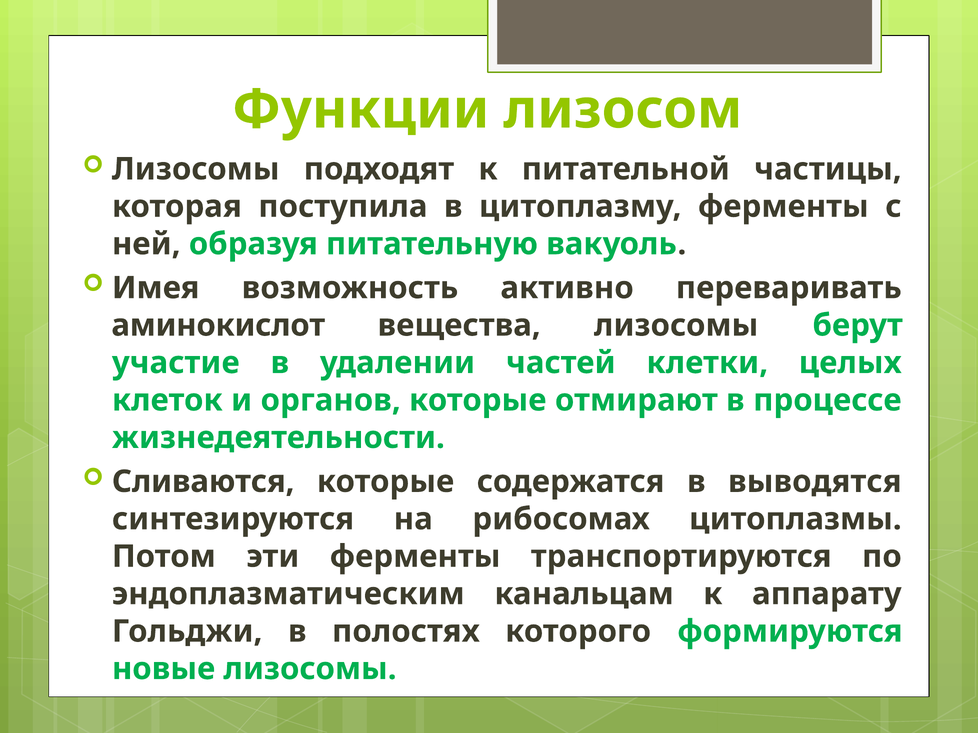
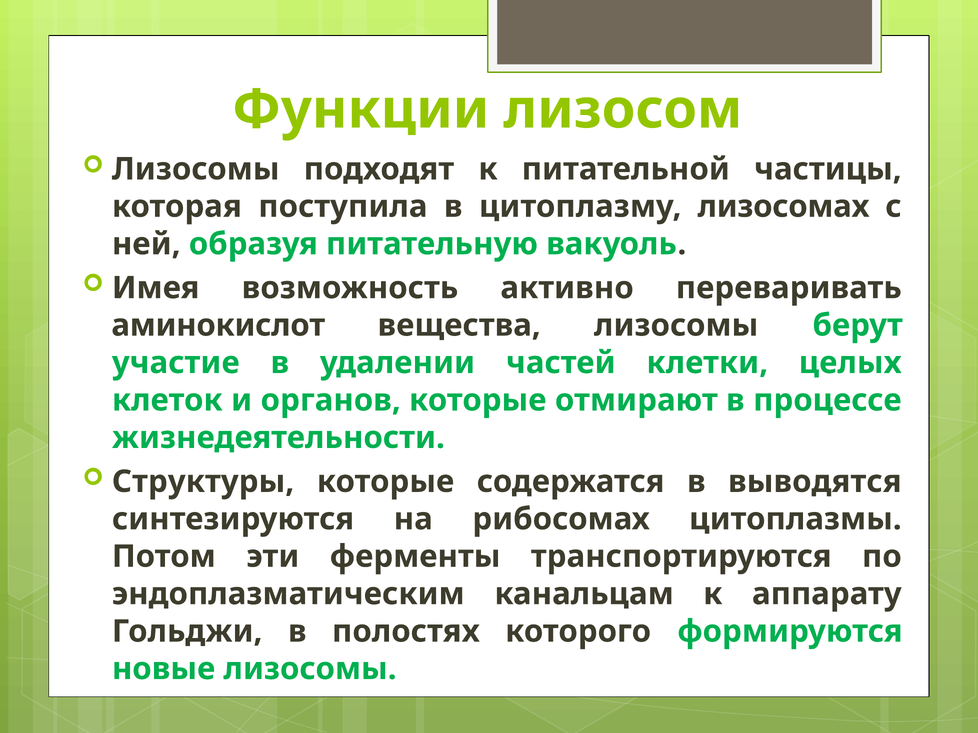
цитоплазму ферменты: ферменты -> лизосомах (784, 207)
Сливаются: Сливаются -> Структуры (203, 482)
